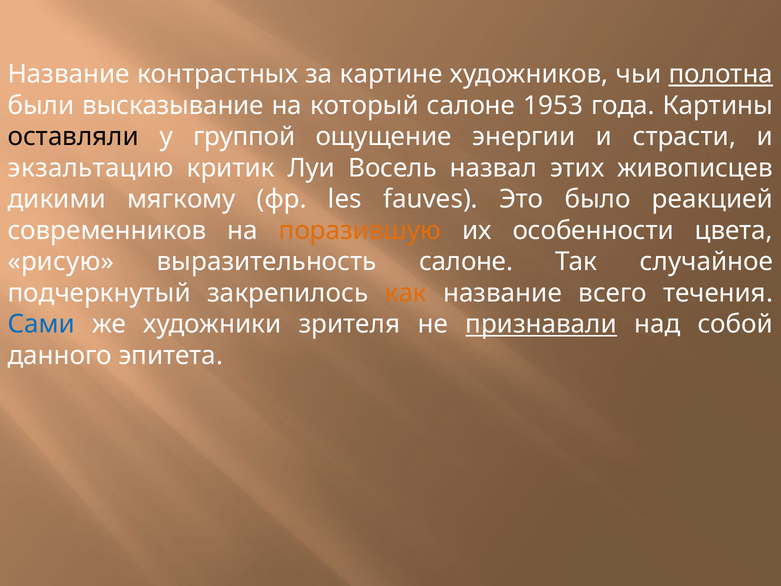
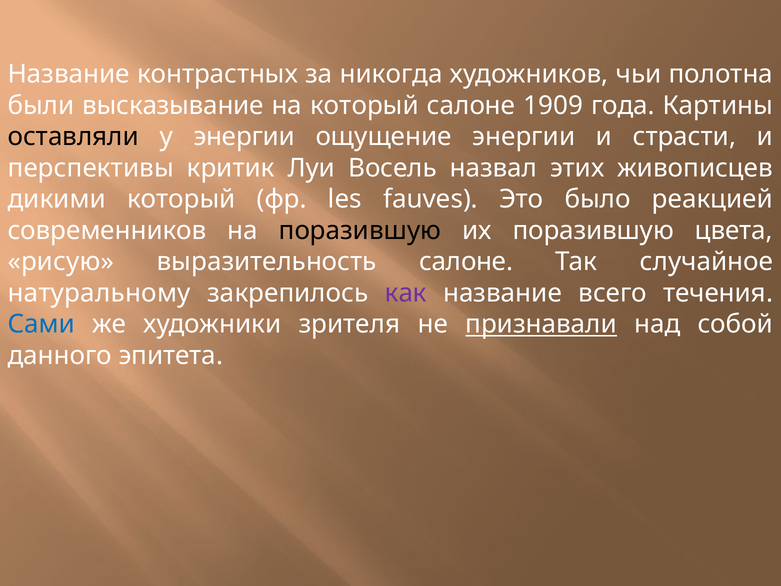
картине: картине -> никогда (391, 74)
полотна underline: present -> none (721, 74)
1953: 1953 -> 1909 (553, 106)
у группой: группой -> энергии (244, 137)
экзальтацию: экзальтацию -> перспективы (91, 168)
дикими мягкому: мягкому -> который (181, 199)
поразившую colour: orange -> black (360, 230)
их особенности: особенности -> поразившую (593, 230)
подчеркнутый: подчеркнутый -> натуральному (99, 293)
как colour: orange -> purple (406, 293)
